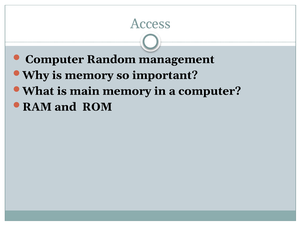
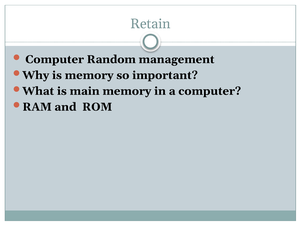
Access: Access -> Retain (150, 24)
